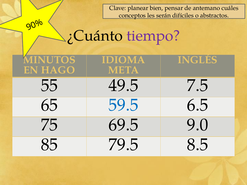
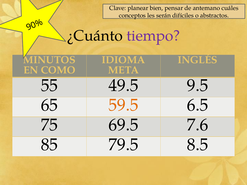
HAGO: HAGO -> COMO (58, 70)
7.5: 7.5 -> 9.5 (198, 85)
59.5 colour: blue -> orange (123, 105)
9.0: 9.0 -> 7.6 (198, 125)
